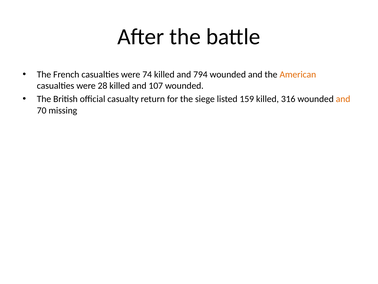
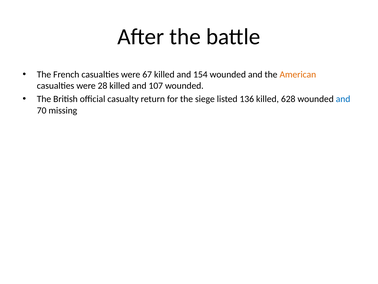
74: 74 -> 67 (147, 74)
794: 794 -> 154 (200, 74)
159: 159 -> 136 (247, 99)
316: 316 -> 628 (288, 99)
and colour: orange -> blue (343, 99)
